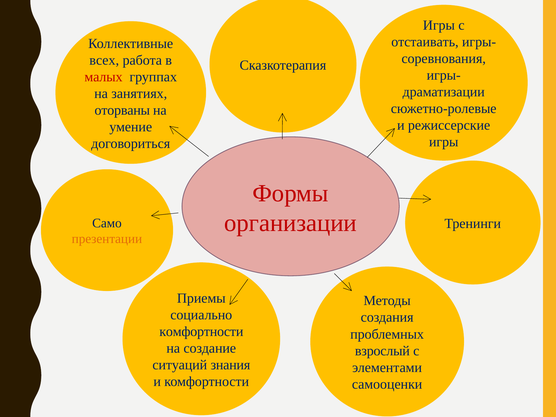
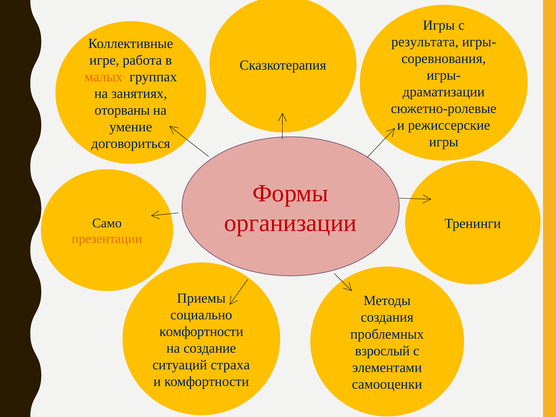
отстаивать: отстаивать -> результата (425, 42)
всех: всех -> игре (104, 60)
малых colour: red -> orange (104, 77)
знания: знания -> страха (230, 365)
